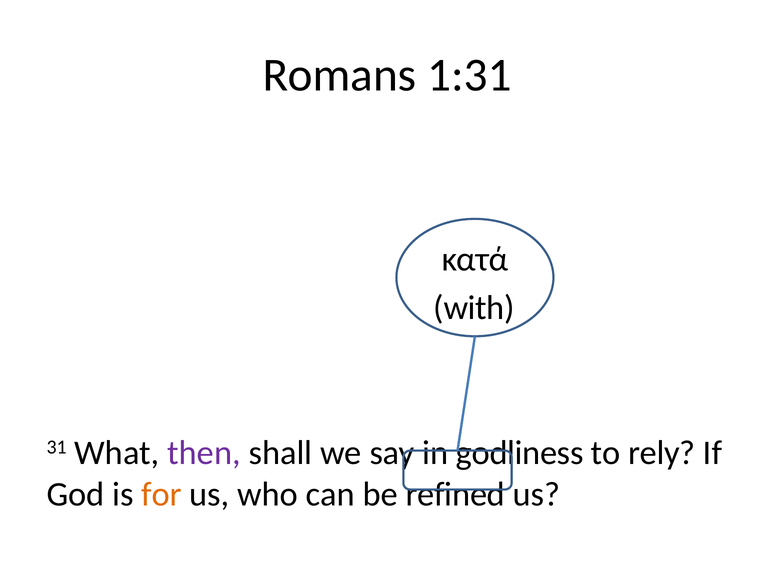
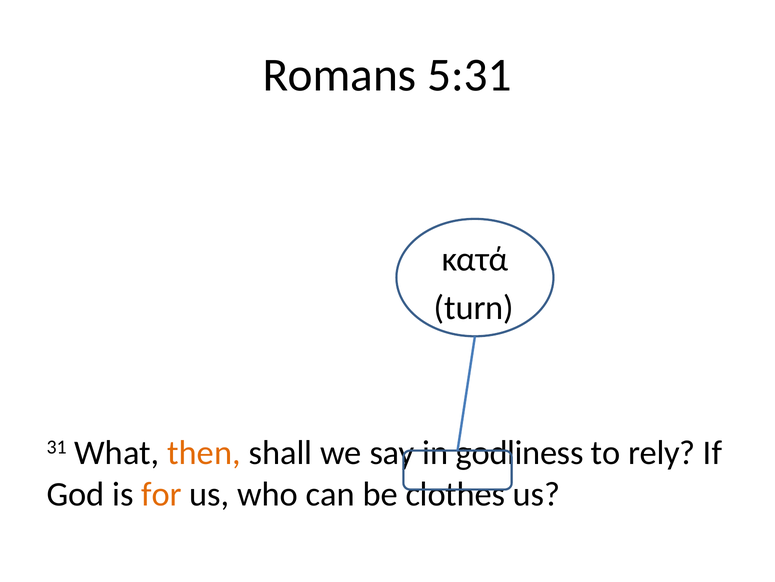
1:31: 1:31 -> 5:31 (469, 75)
with: with -> turn (474, 307)
then colour: purple -> orange (204, 452)
refined: refined -> clothes (455, 494)
